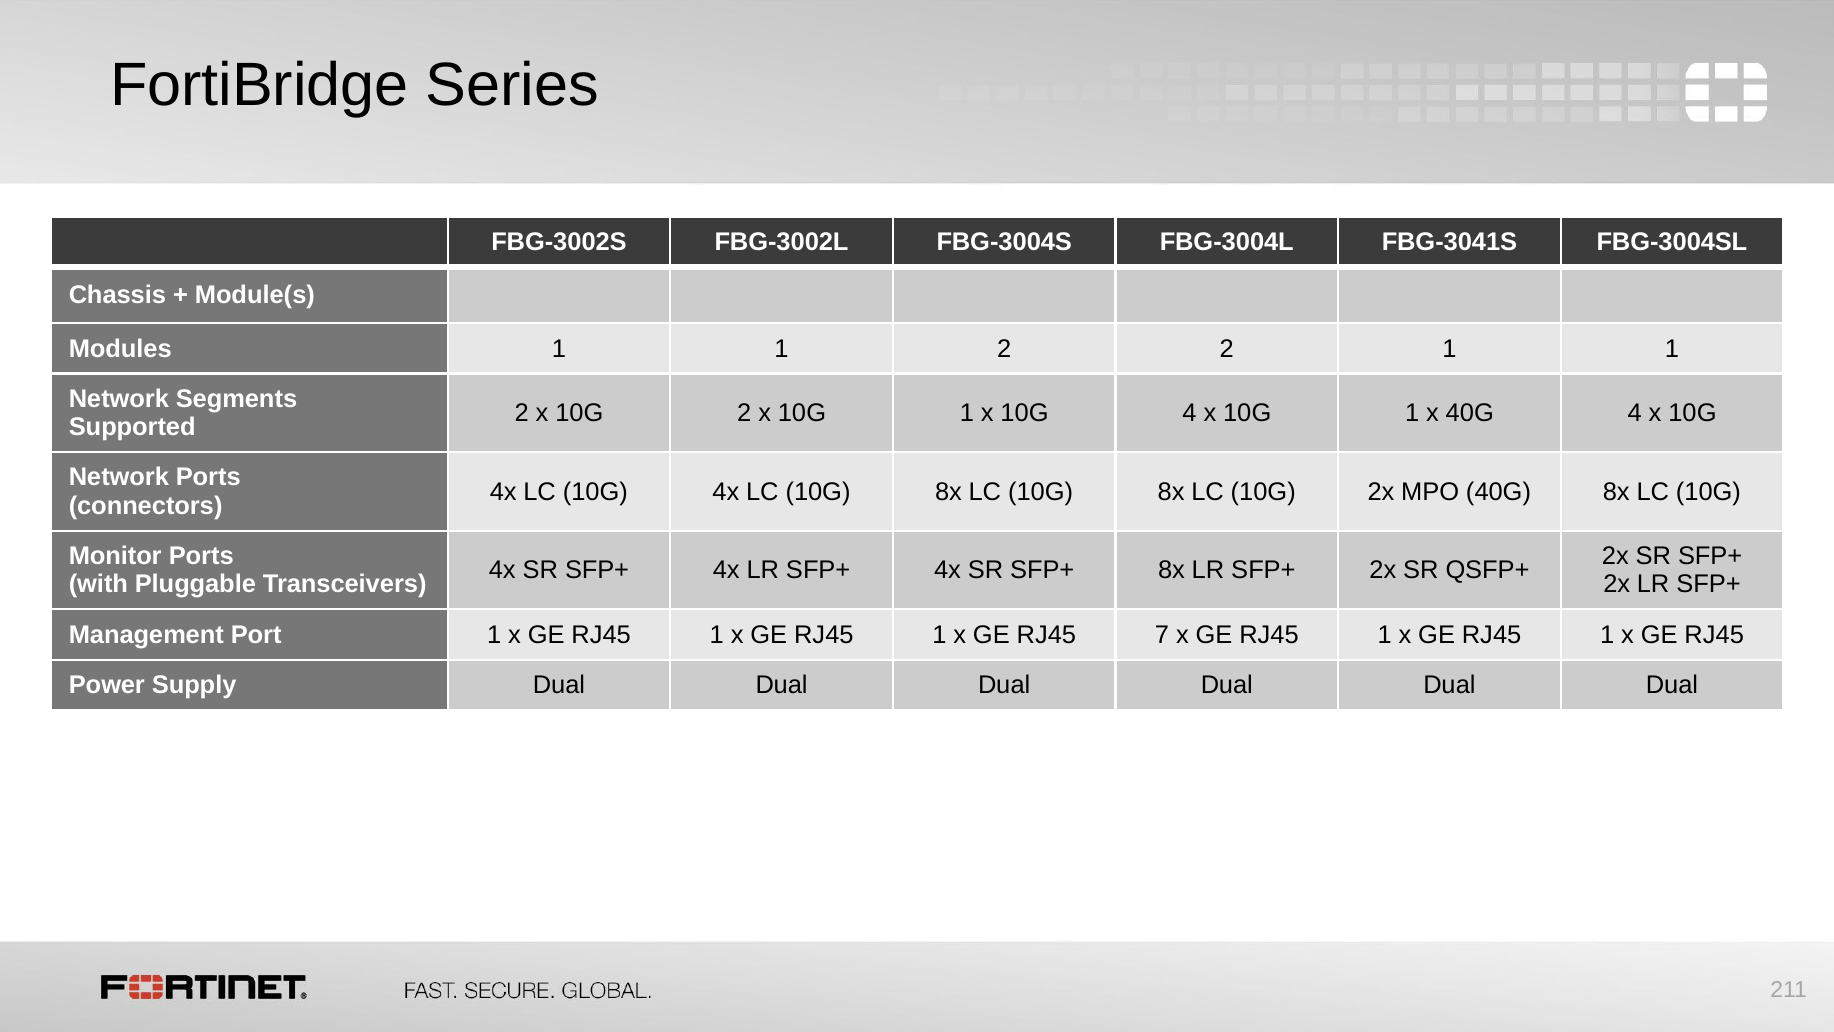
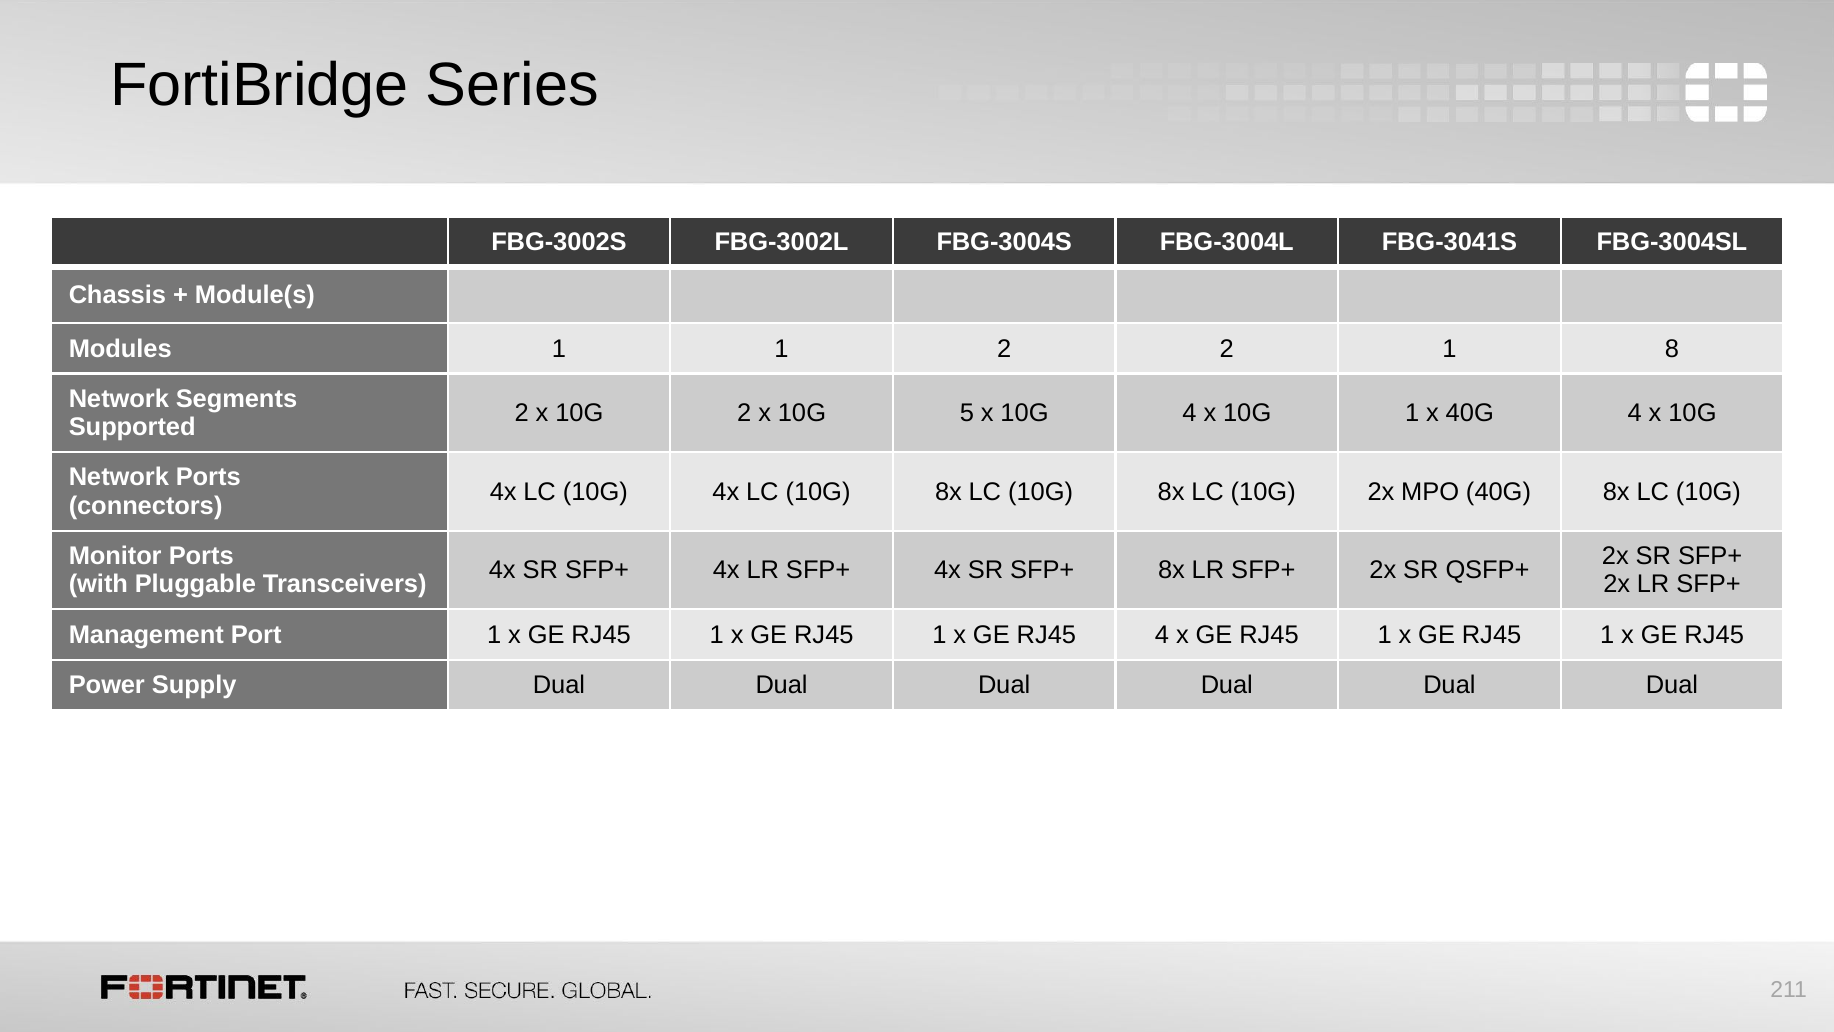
2 1 1: 1 -> 8 (1672, 348)
2 x 10G 1: 1 -> 5 (967, 413)
RJ45 7: 7 -> 4 (1162, 635)
